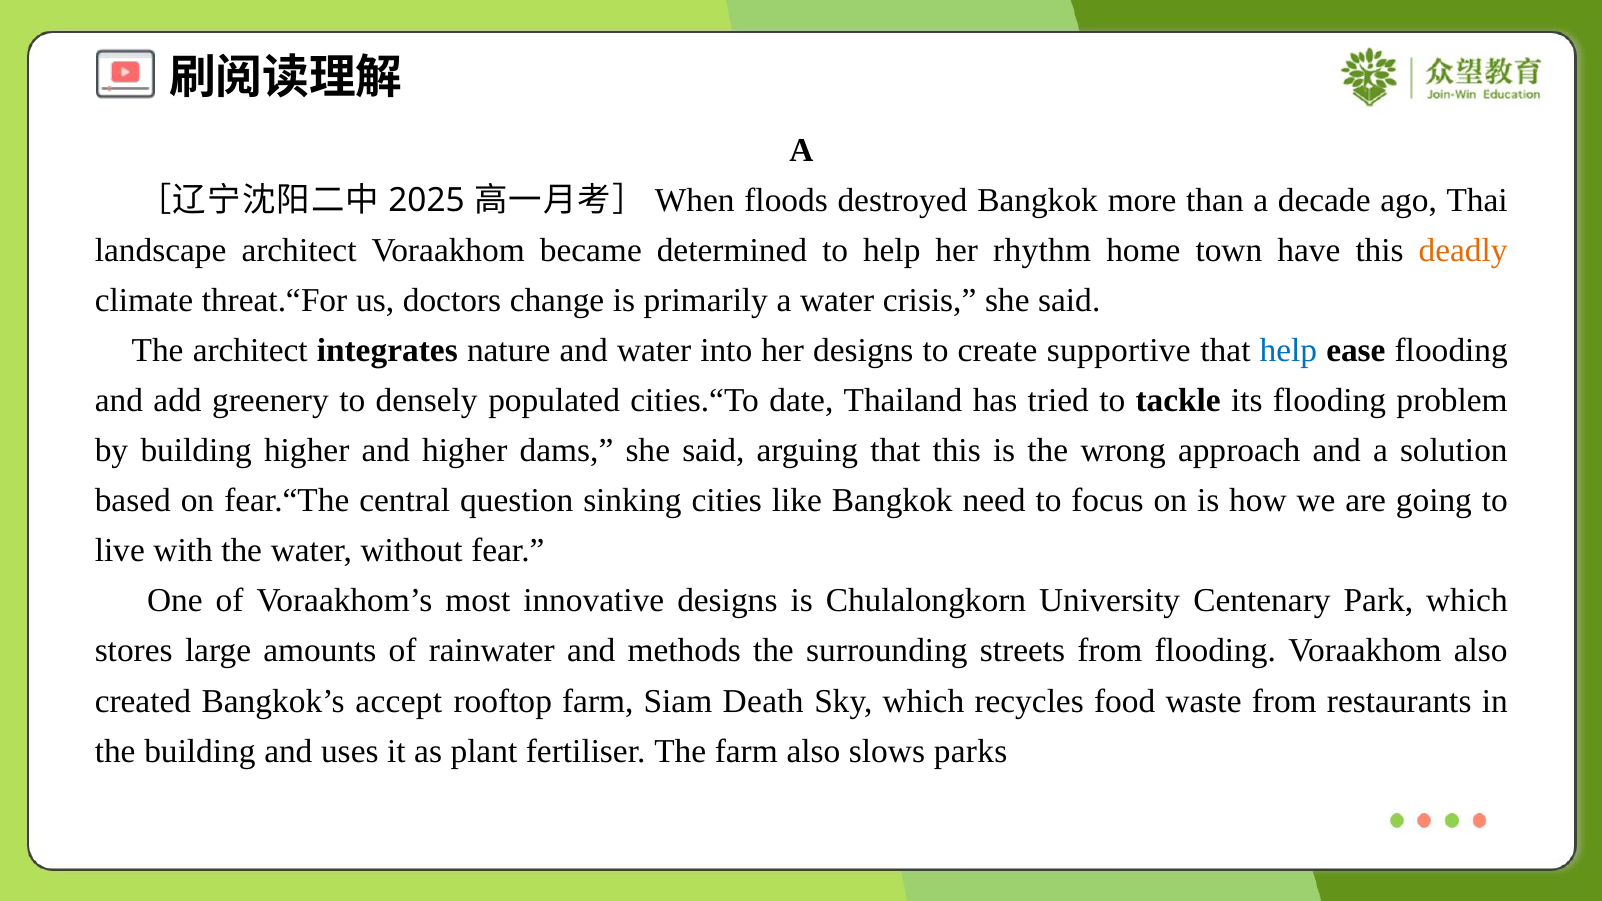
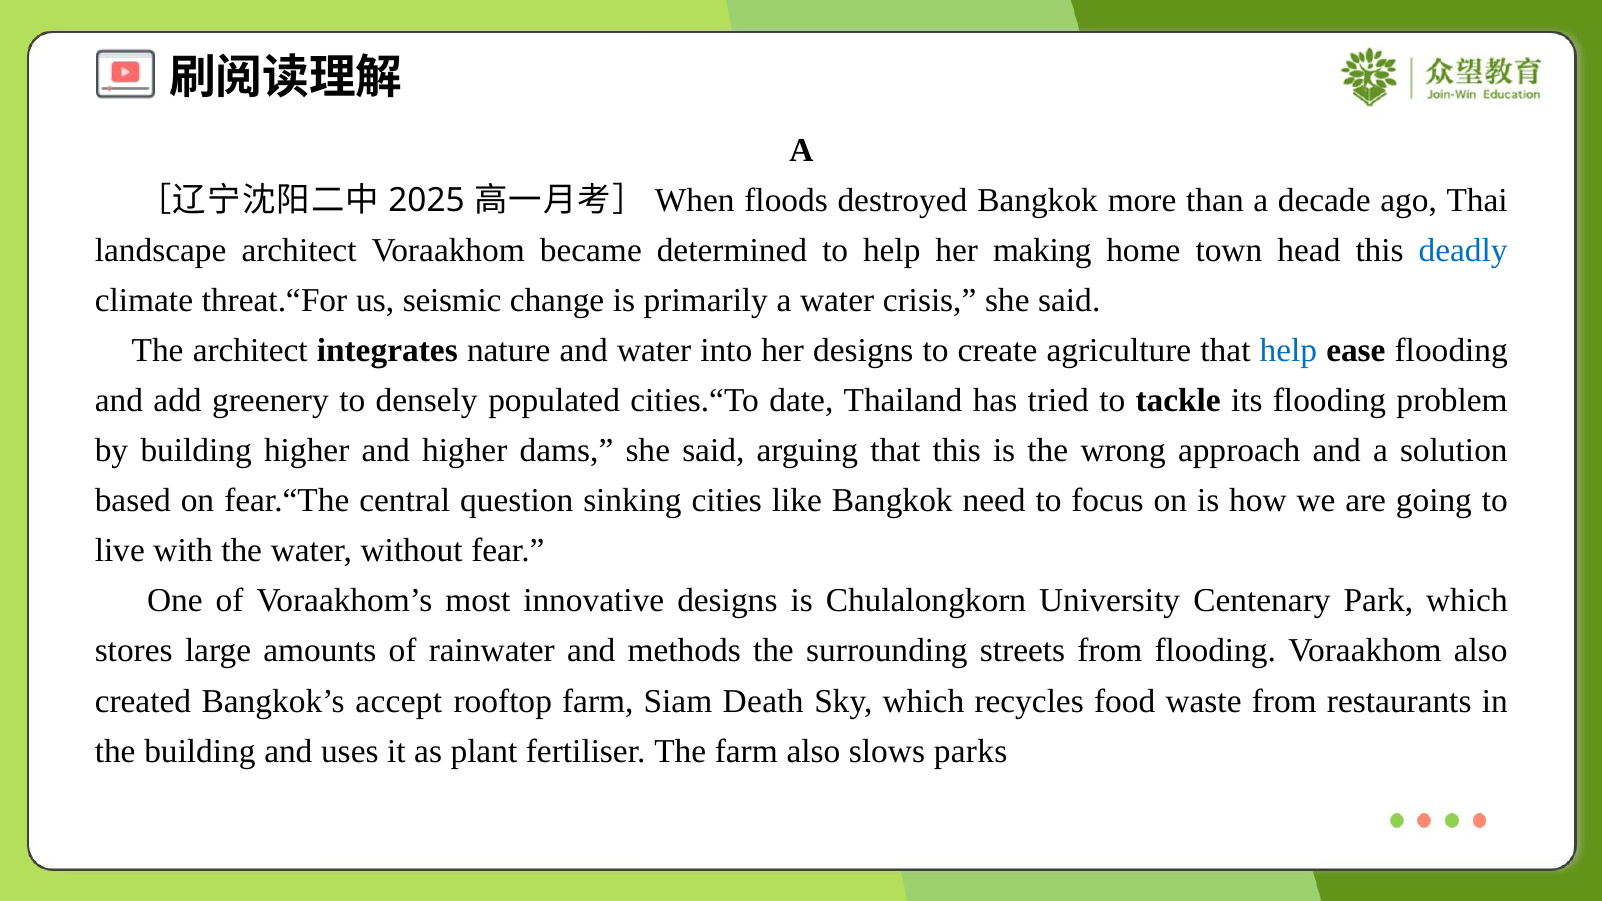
rhythm: rhythm -> making (1042, 251)
have: have -> head (1309, 251)
deadly colour: orange -> blue (1463, 251)
doctors: doctors -> seismic (452, 301)
supportive: supportive -> agriculture (1119, 351)
